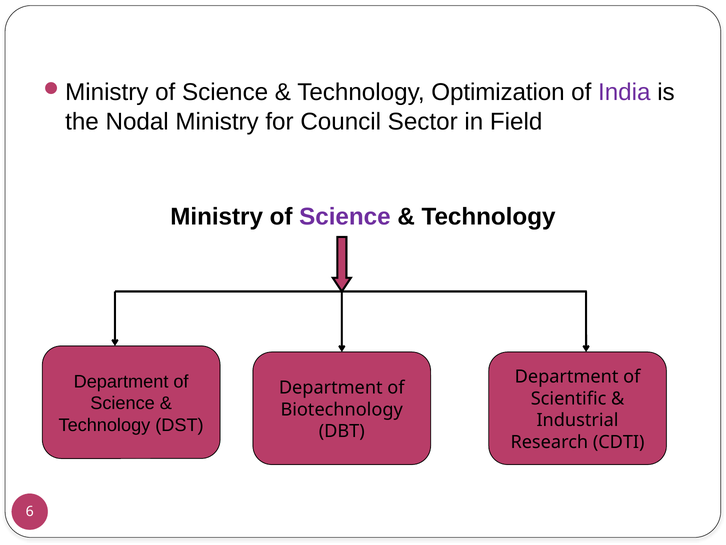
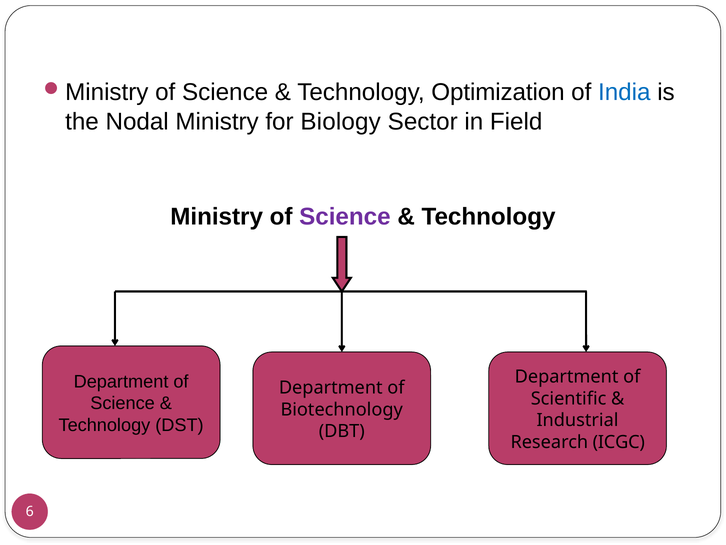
India colour: purple -> blue (624, 92)
Council: Council -> Biology (341, 121)
CDTI: CDTI -> ICGC (619, 442)
